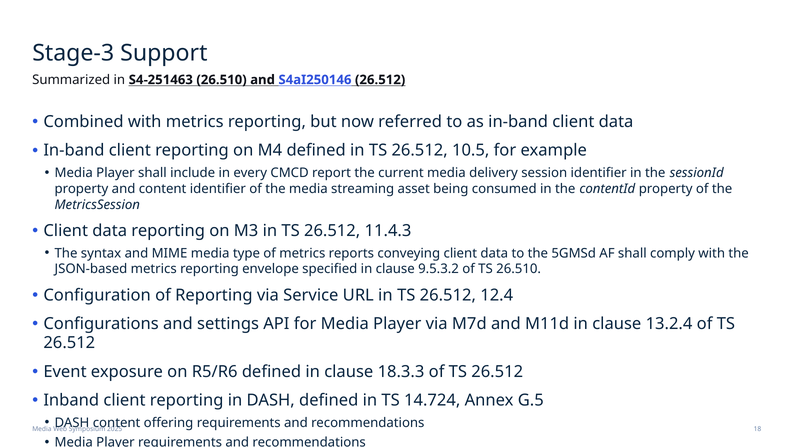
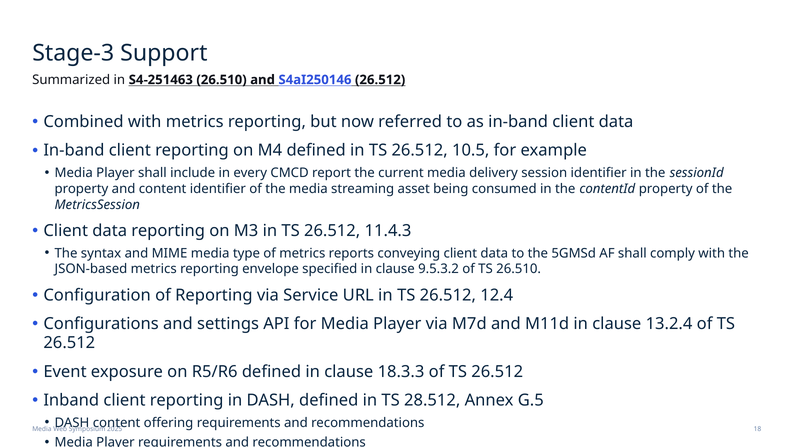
14.724: 14.724 -> 28.512 (432, 400)
